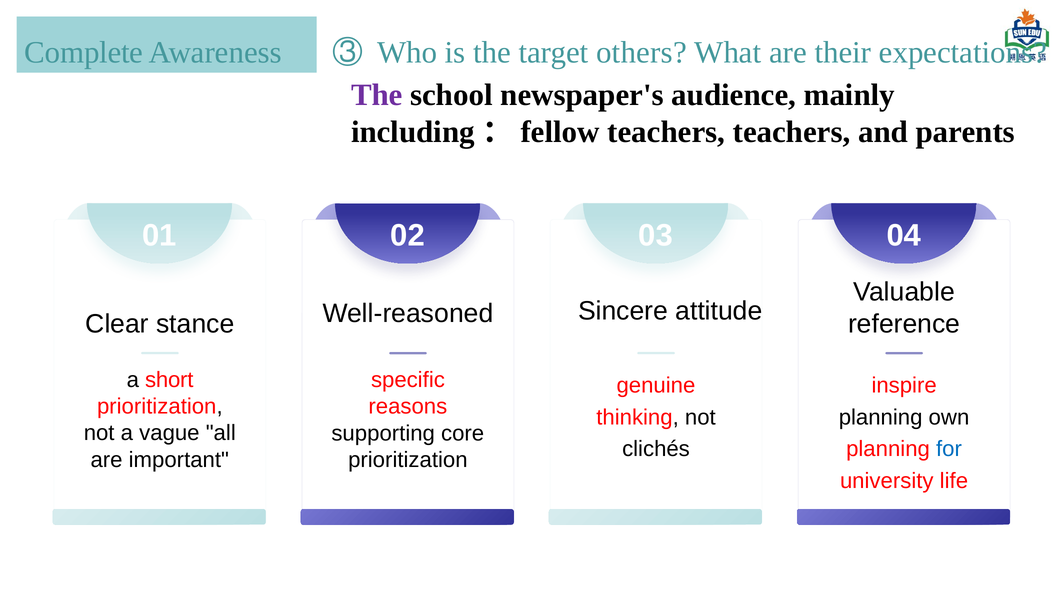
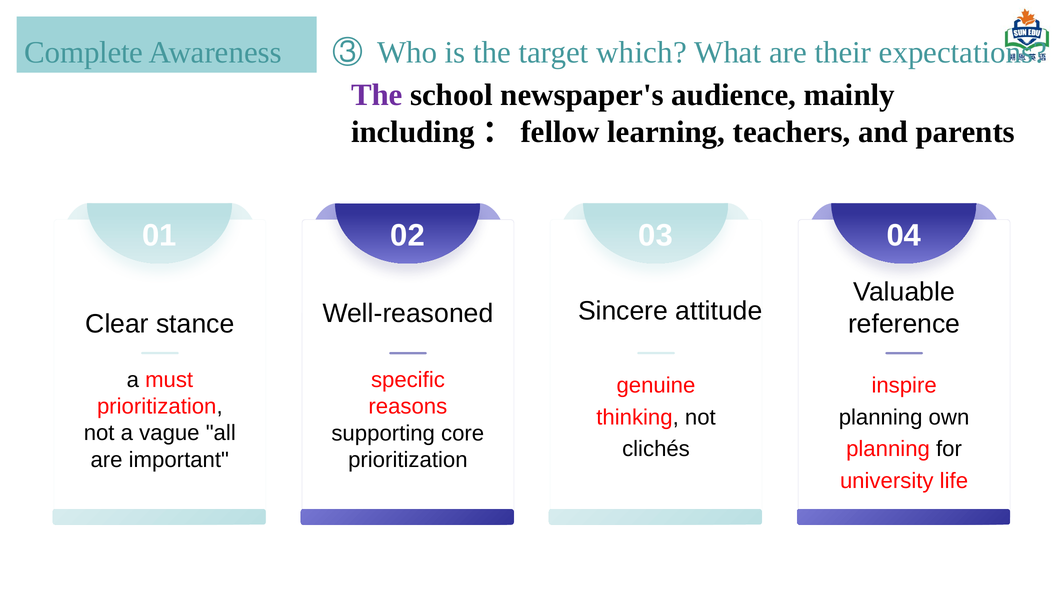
others: others -> which (642, 52)
teachers: teachers -> learning (666, 132)
short: short -> must (169, 380)
for colour: blue -> black (949, 449)
